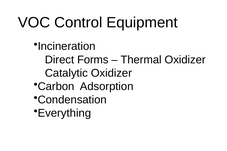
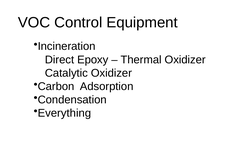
Forms: Forms -> Epoxy (93, 60)
